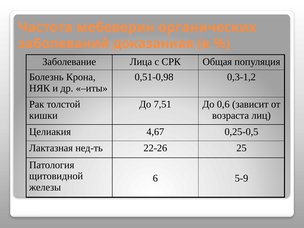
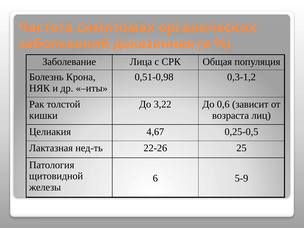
мебеверин: мебеверин -> симптомах (116, 27)
7,51: 7,51 -> 3,22 (163, 104)
